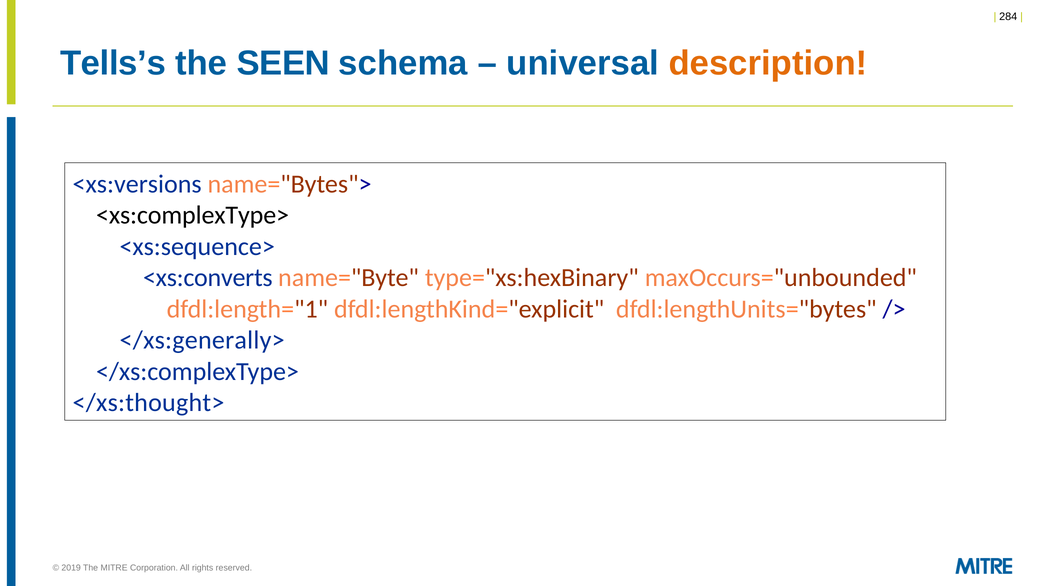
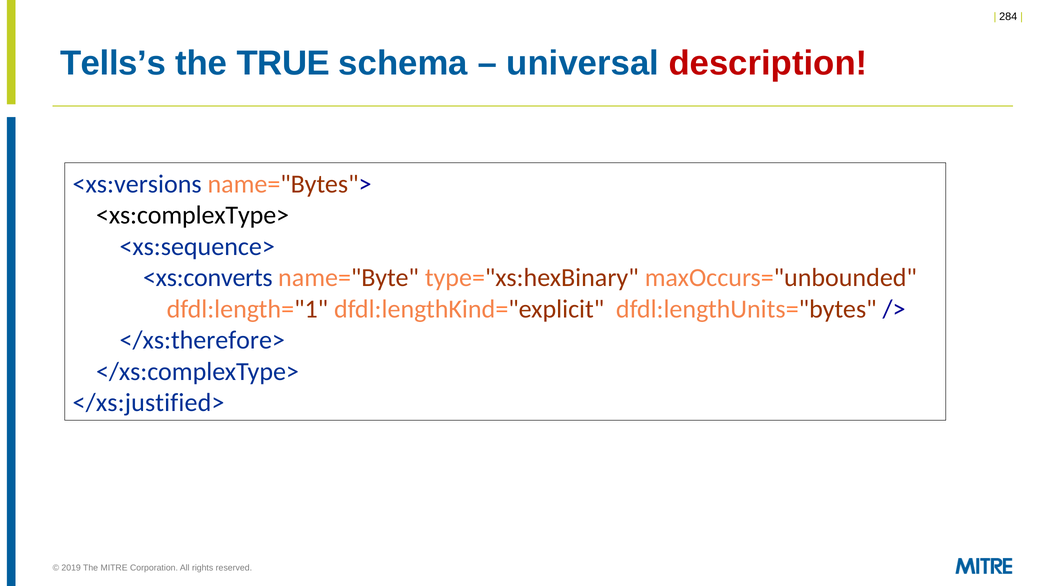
SEEN: SEEN -> TRUE (283, 63)
description colour: orange -> red (768, 63)
</xs:generally>: </xs:generally> -> </xs:therefore> (202, 340)
</xs:thought>: </xs:thought> -> </xs:justified> (149, 403)
